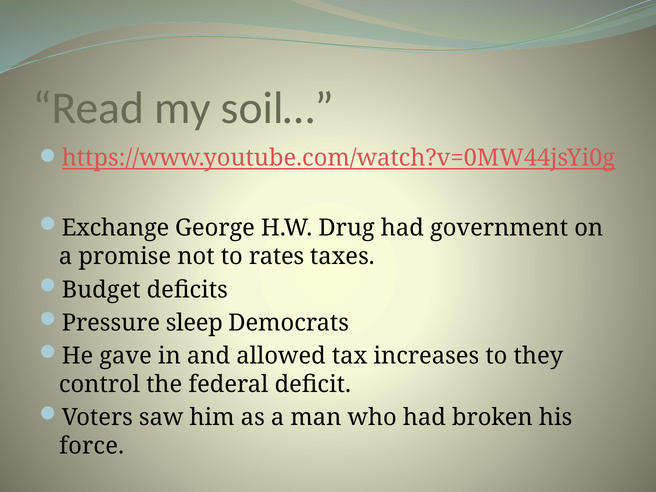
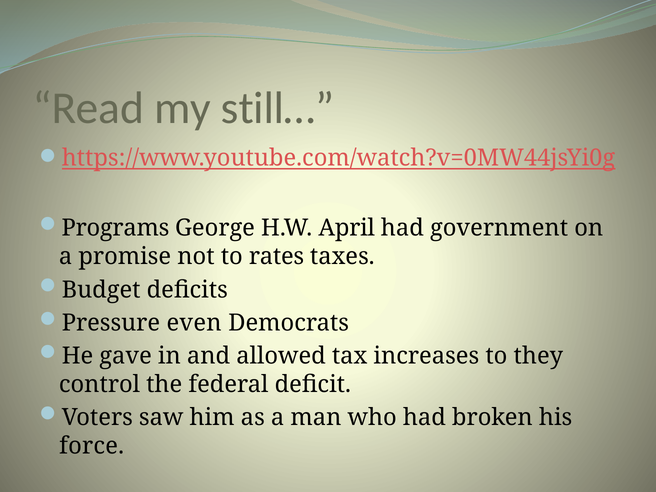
soil…: soil… -> still… (278, 108)
Exchange: Exchange -> Programs (115, 228)
Drug: Drug -> April (347, 228)
sleep: sleep -> even (194, 323)
